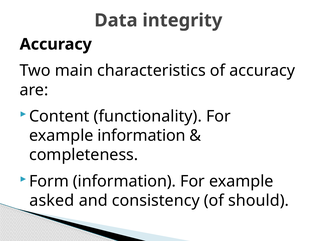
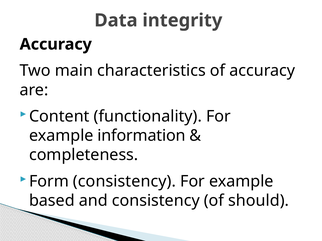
Form information: information -> consistency (124, 182)
asked: asked -> based (52, 201)
